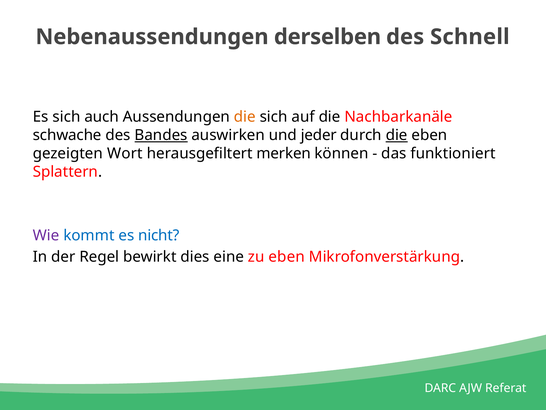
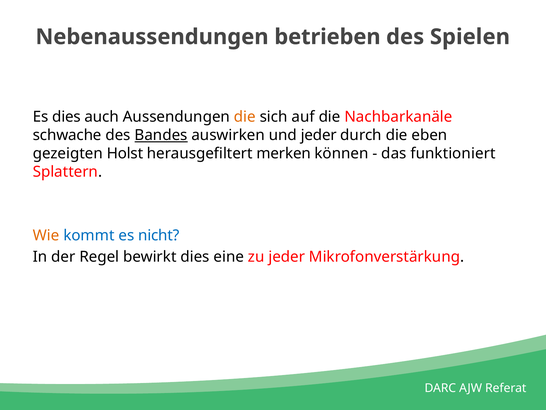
derselben: derselben -> betrieben (327, 37)
Schnell: Schnell -> Spielen (470, 37)
Es sich: sich -> dies (66, 117)
die underline: present -> none (397, 135)
Wort: Wort -> Holst (125, 153)
Wie colour: purple -> orange (46, 235)
zu eben: eben -> jeder (287, 256)
